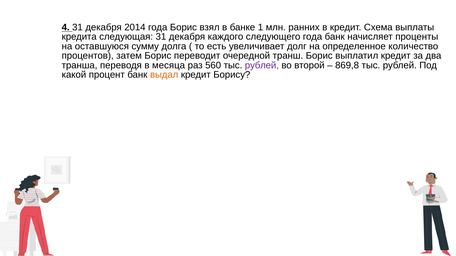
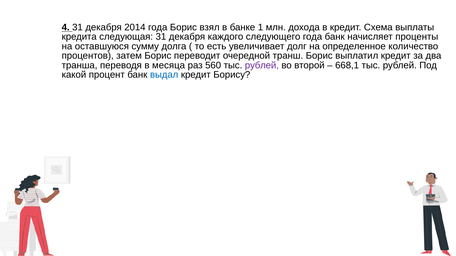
ранних: ранних -> дохода (304, 27)
869,8: 869,8 -> 668,1 (347, 65)
выдал colour: orange -> blue (164, 75)
